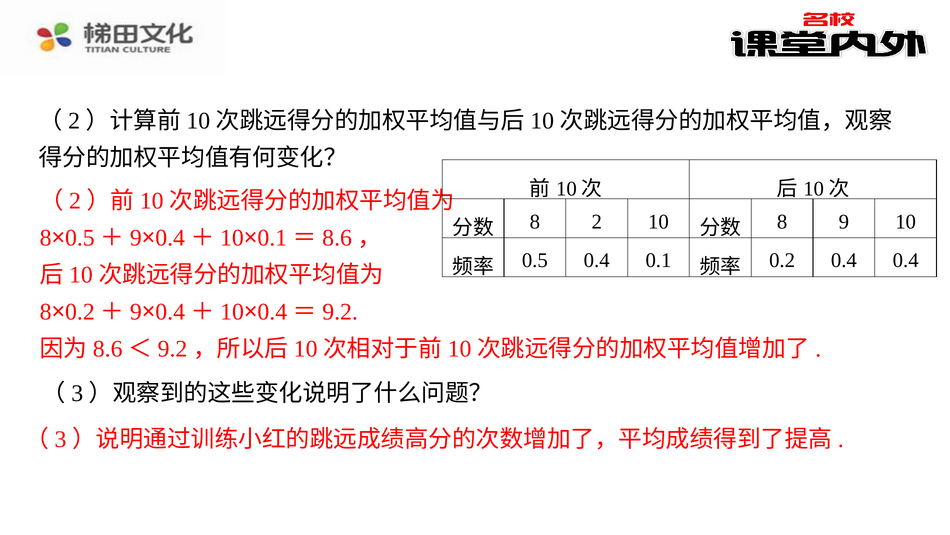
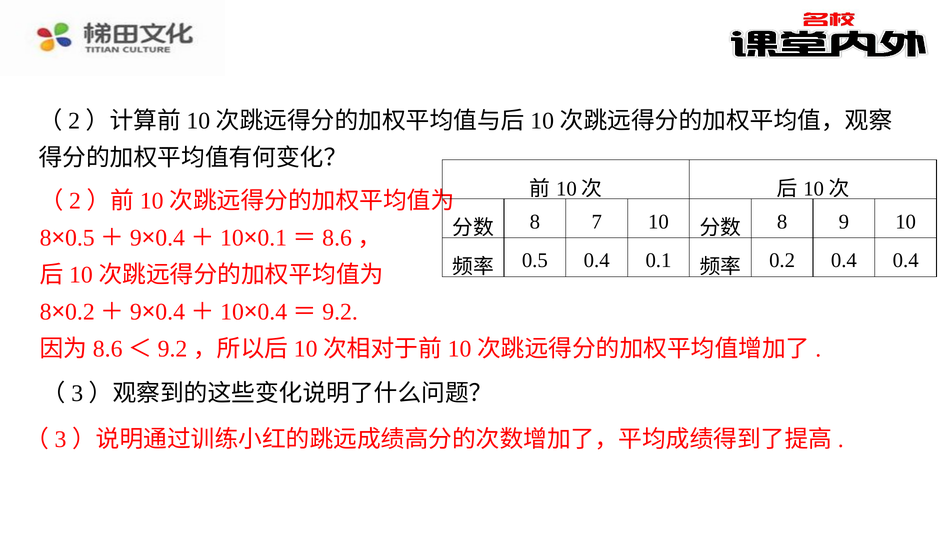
2: 2 -> 7 (597, 221)
